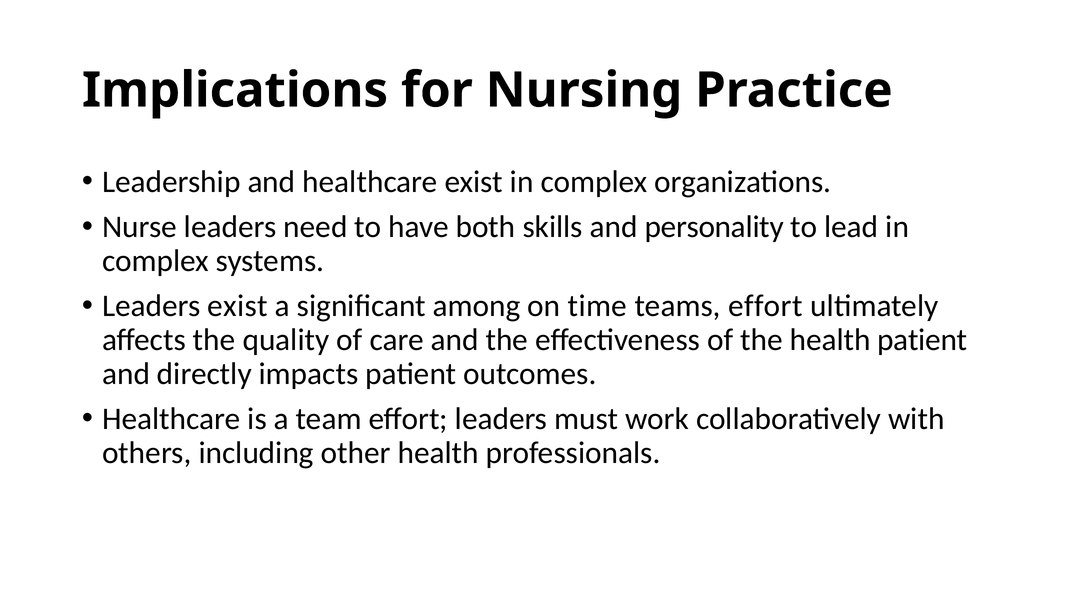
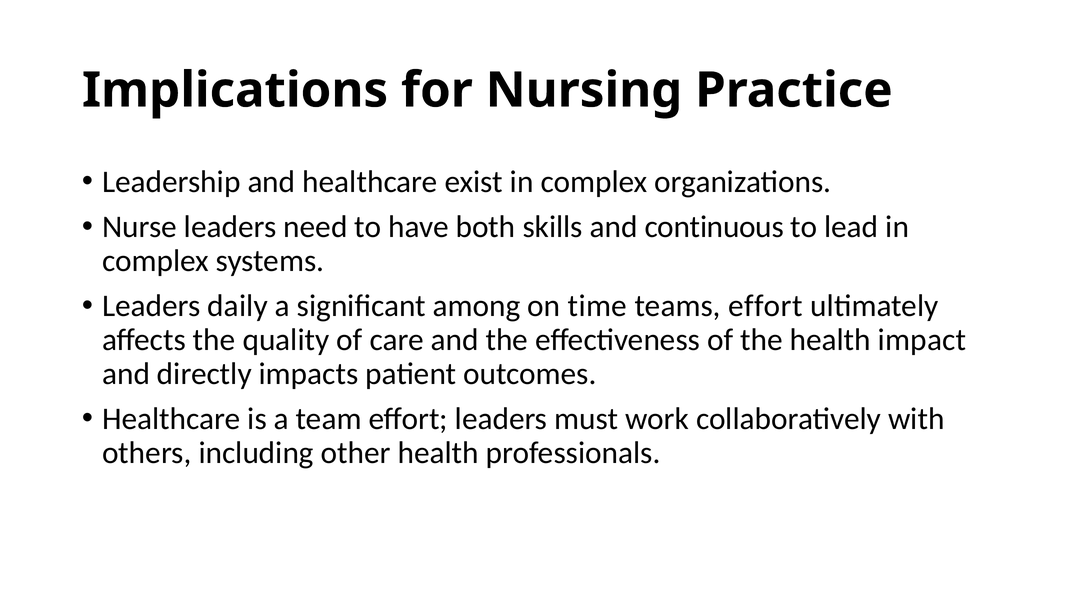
personality: personality -> continuous (714, 227)
Leaders exist: exist -> daily (238, 306)
health patient: patient -> impact (922, 340)
